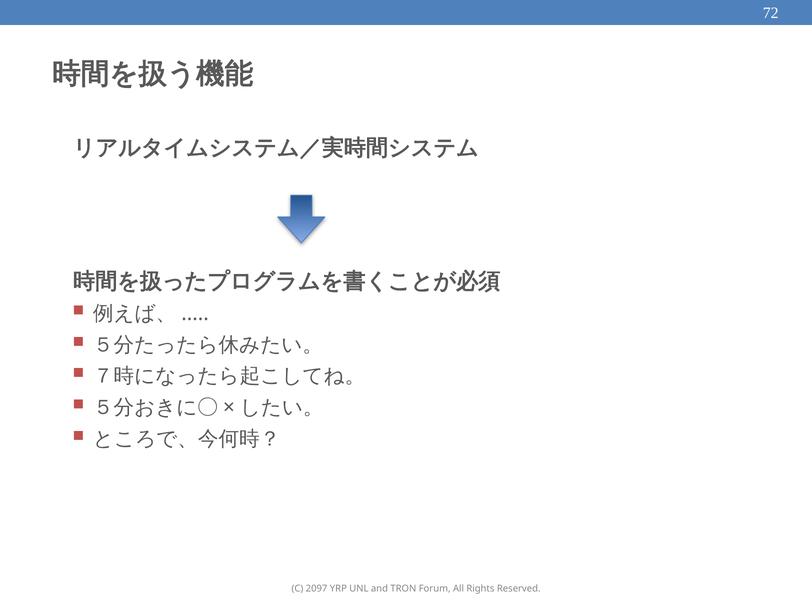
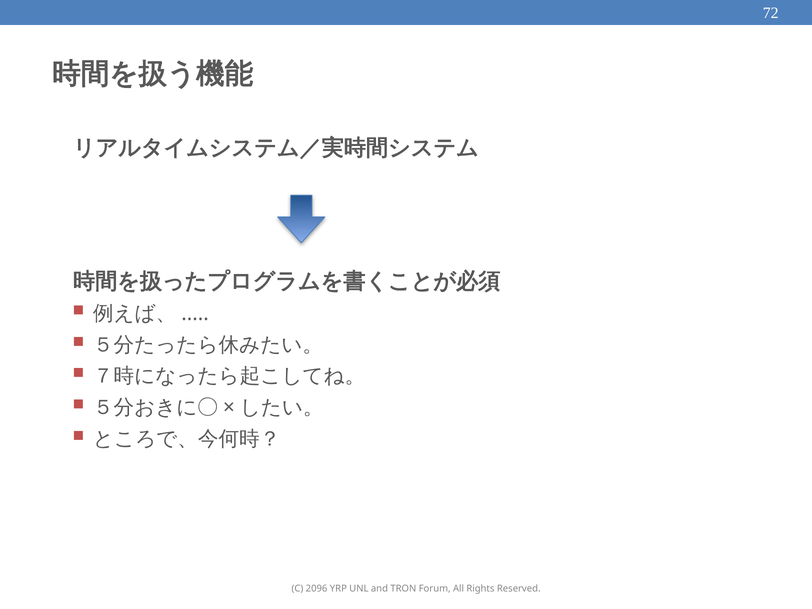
2097: 2097 -> 2096 (317, 589)
